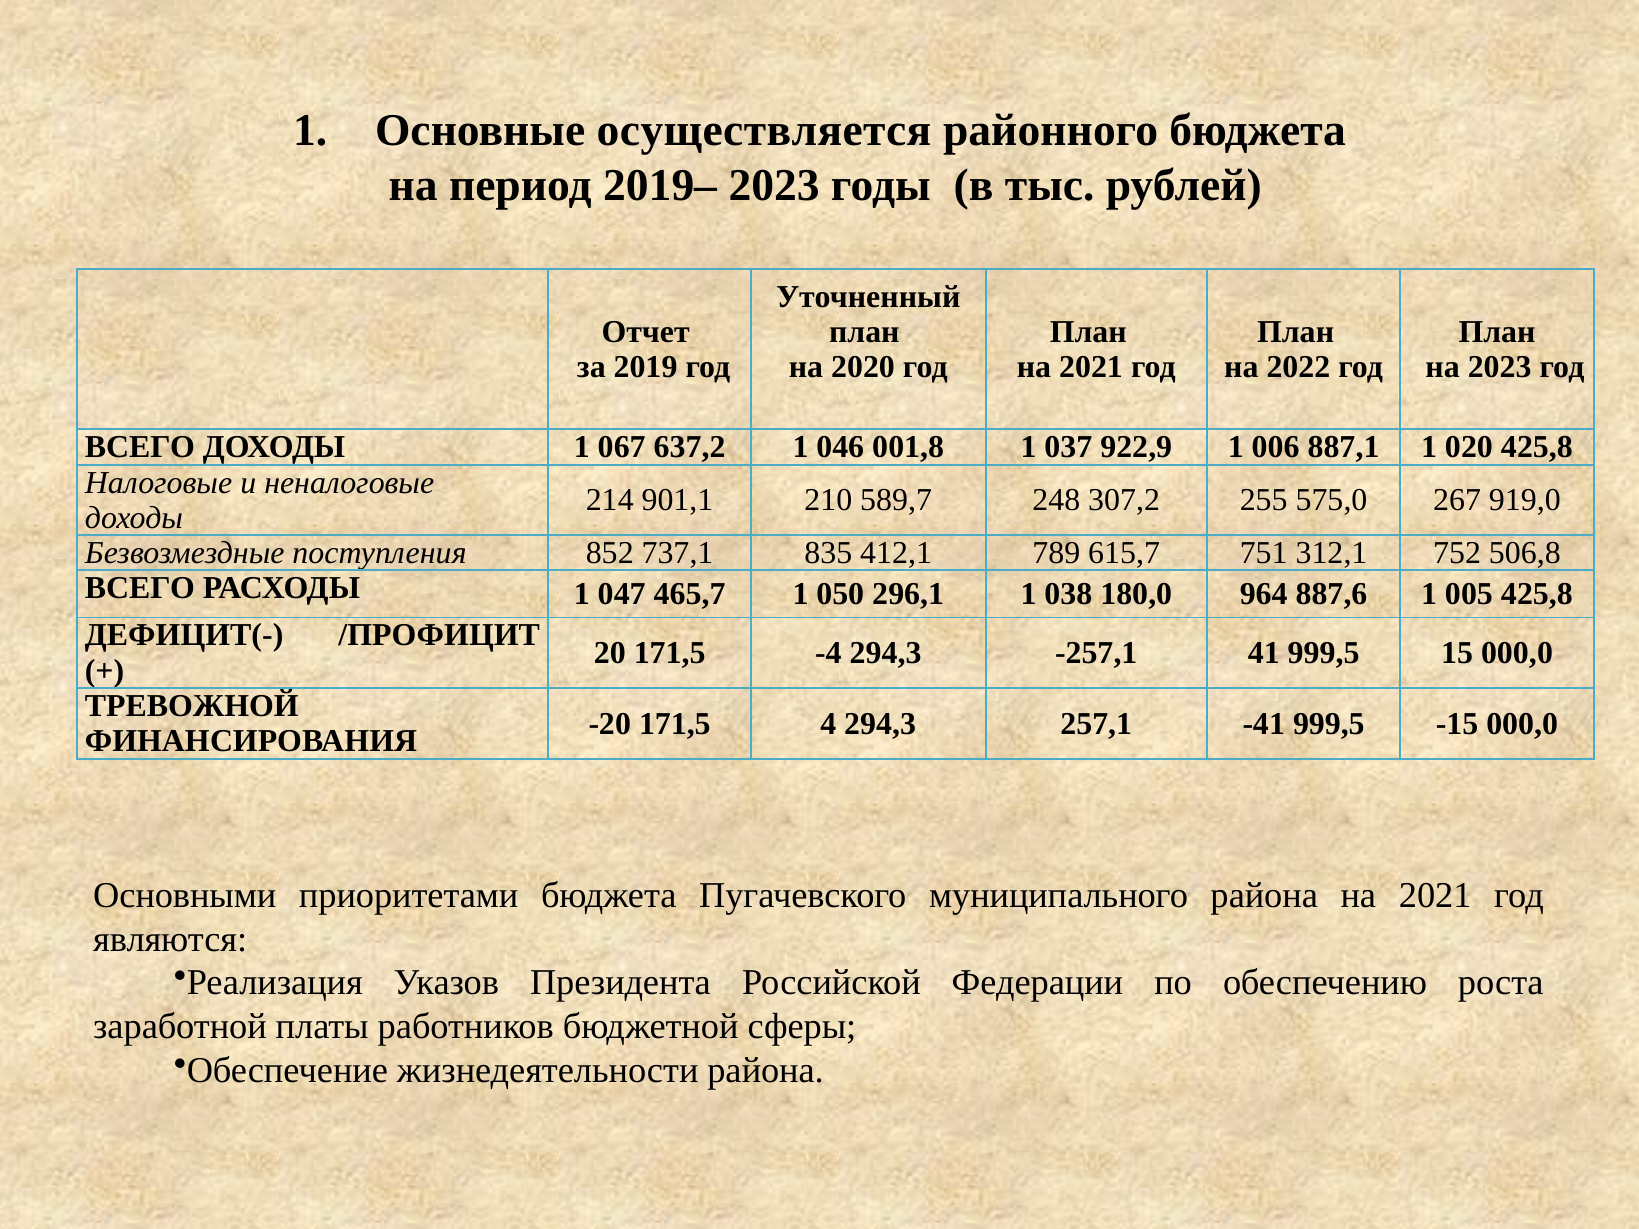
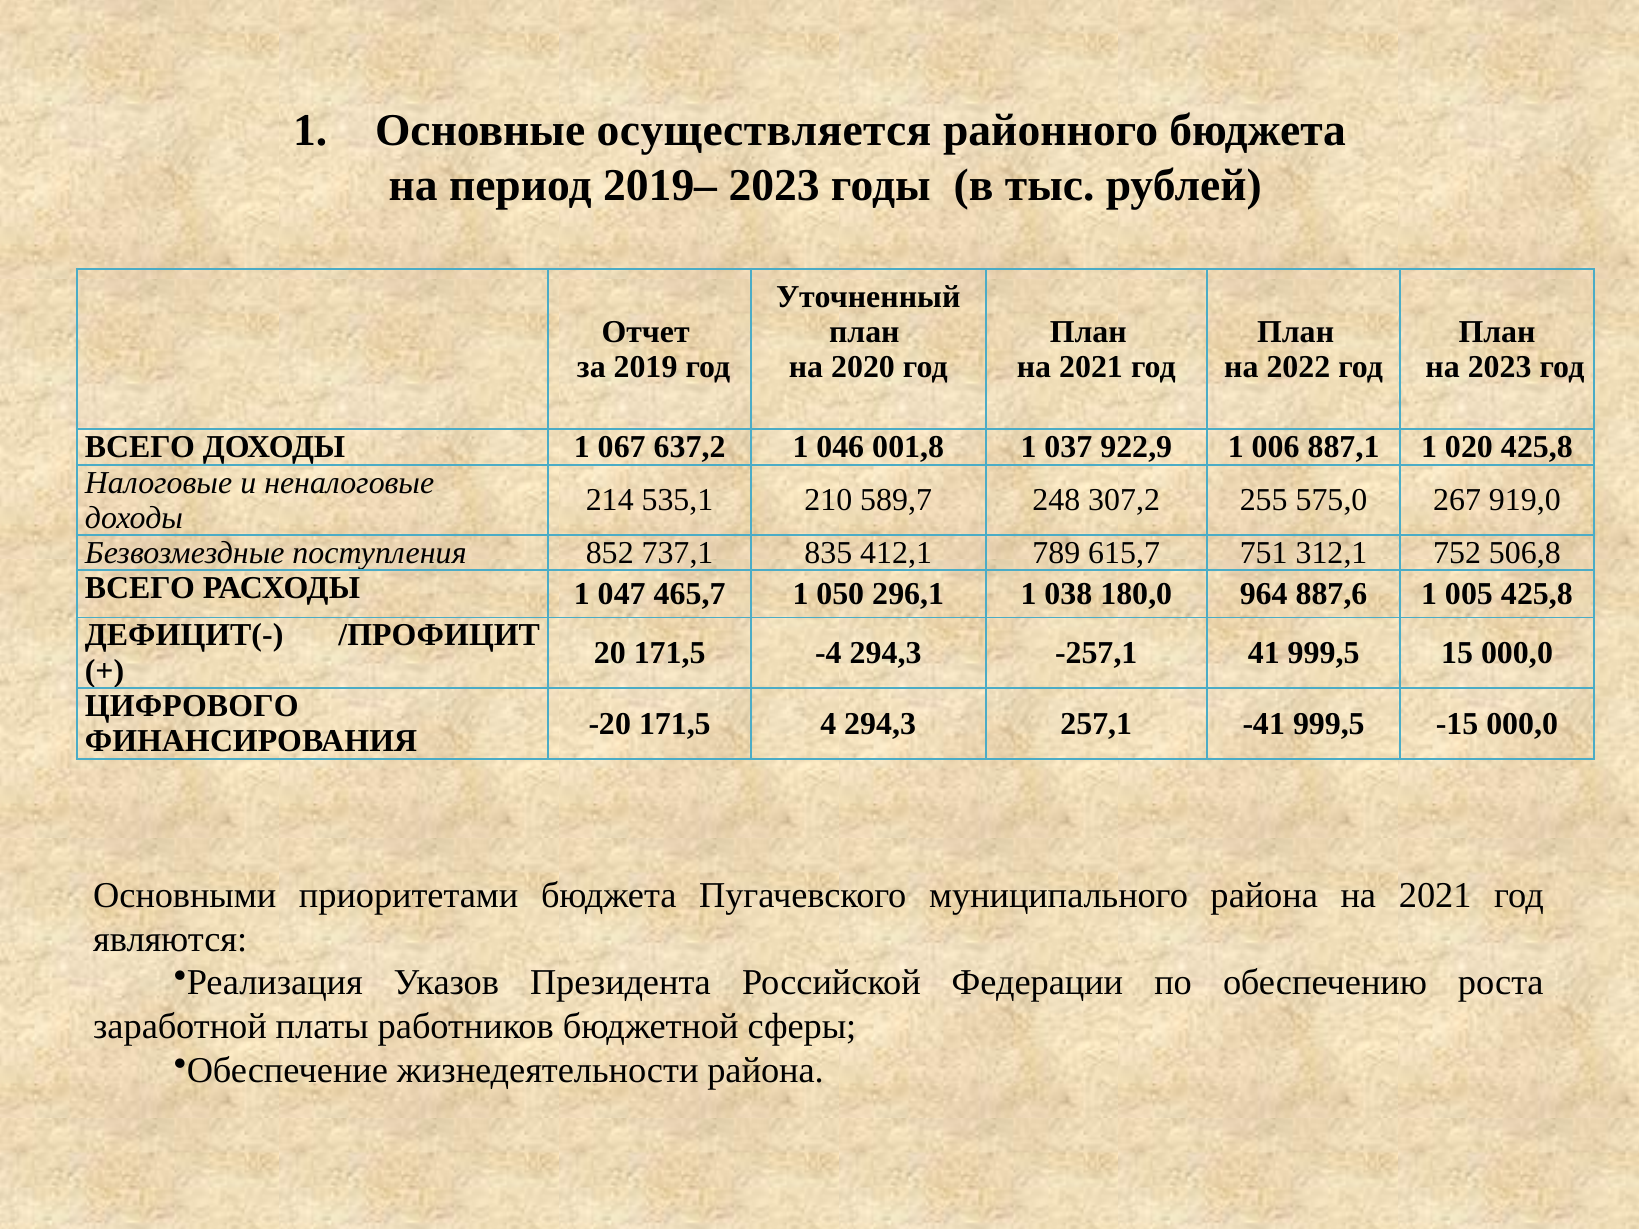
901,1: 901,1 -> 535,1 (677, 500)
ТРЕВОЖНОЙ: ТРЕВОЖНОЙ -> ЦИФРОВОГО (192, 706)
